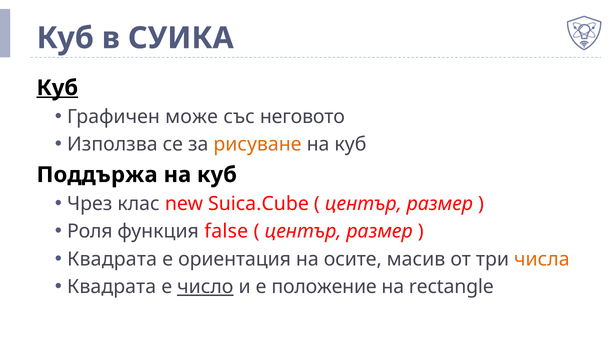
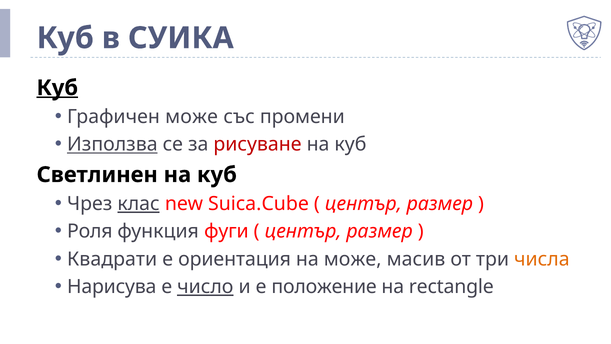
неговото: неговото -> промени (302, 117)
Използва underline: none -> present (112, 144)
рисуване colour: orange -> red (257, 144)
Поддържа: Поддържа -> Светлинен (97, 175)
клас underline: none -> present (139, 204)
false: false -> фуги (226, 231)
Квадрата: Квадрата -> Квадрати (112, 259)
на осите: осите -> може (353, 259)
Квадрата: Квадрата -> Нарисува (112, 287)
